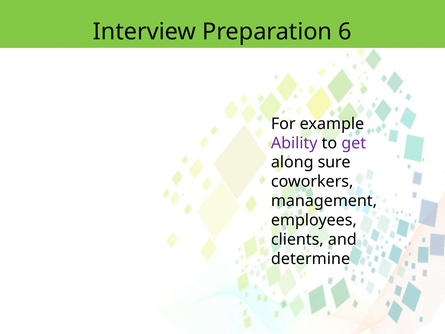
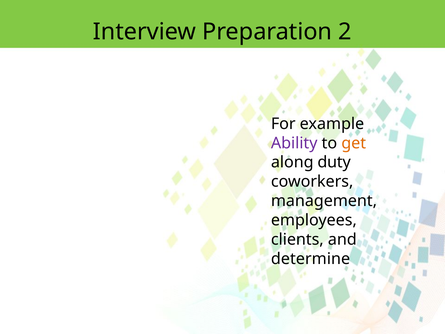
6: 6 -> 2 (345, 32)
get colour: purple -> orange (354, 143)
sure: sure -> duty (334, 162)
